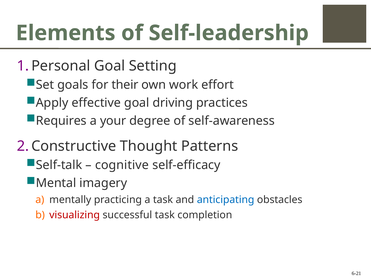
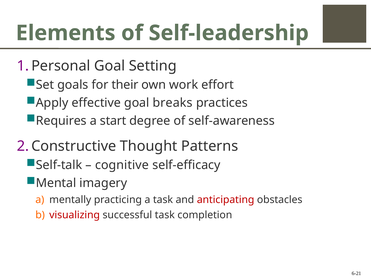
driving: driving -> breaks (173, 103)
your: your -> start (113, 121)
anticipating colour: blue -> red (226, 200)
